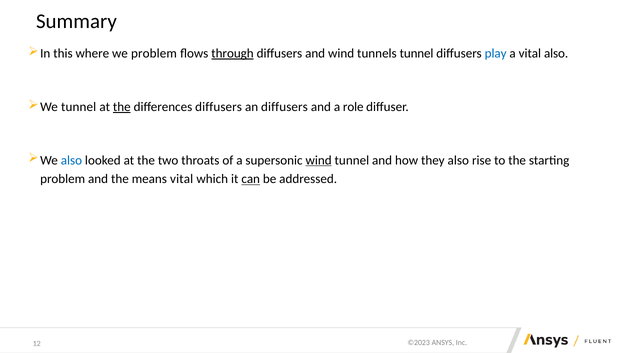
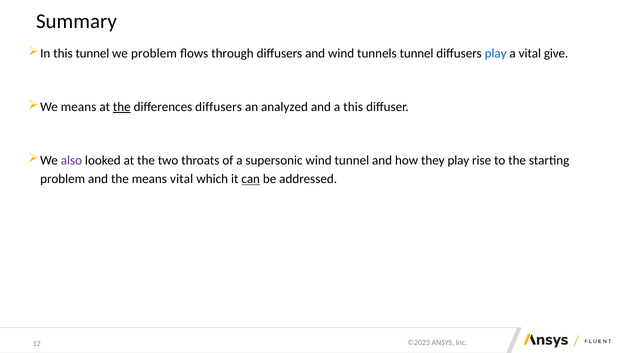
this where: where -> tunnel (92, 53)
through underline: present -> none (232, 53)
vital also: also -> give (556, 53)
We tunnel: tunnel -> means (79, 107)
an diffusers: diffusers -> analyzed (285, 107)
a role: role -> this (353, 107)
also colour: blue -> purple (71, 160)
wind underline: present -> none (319, 160)
they also: also -> play (458, 160)
